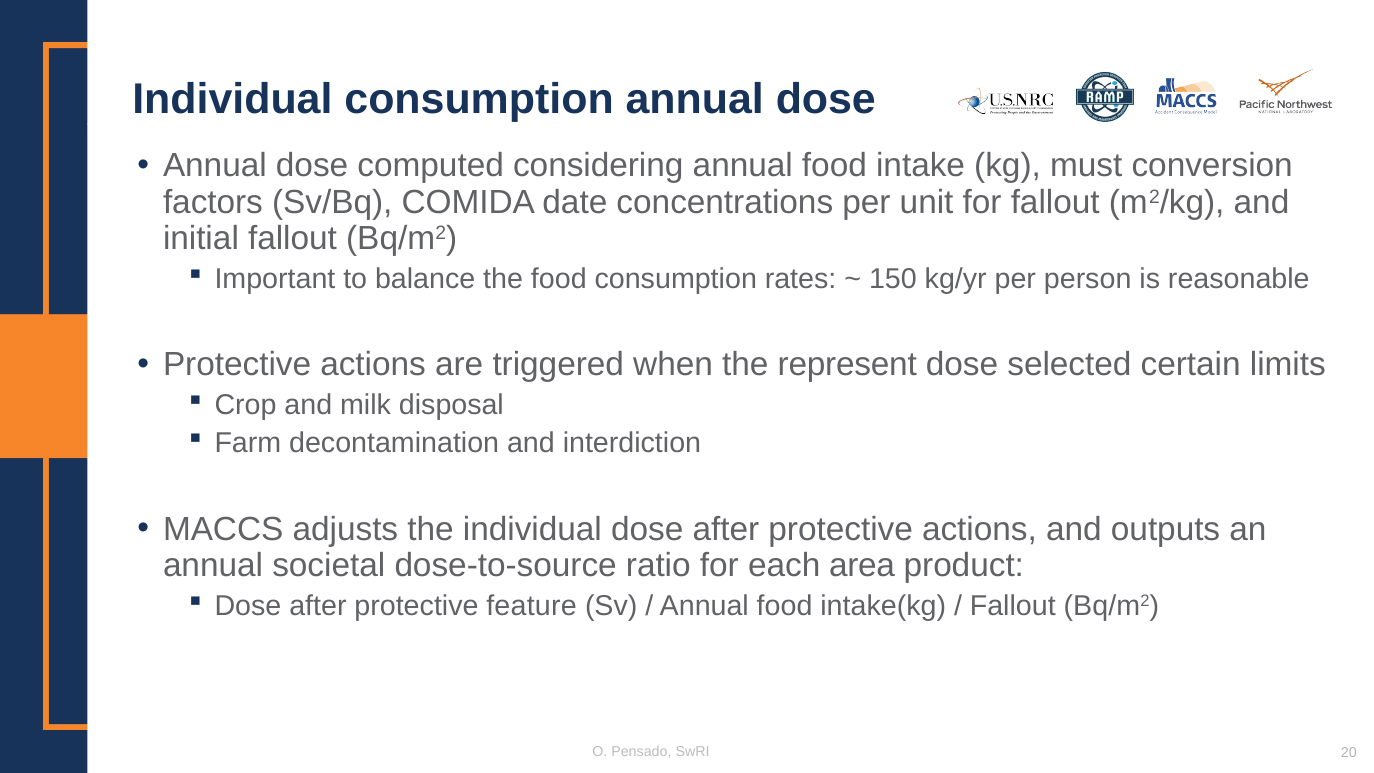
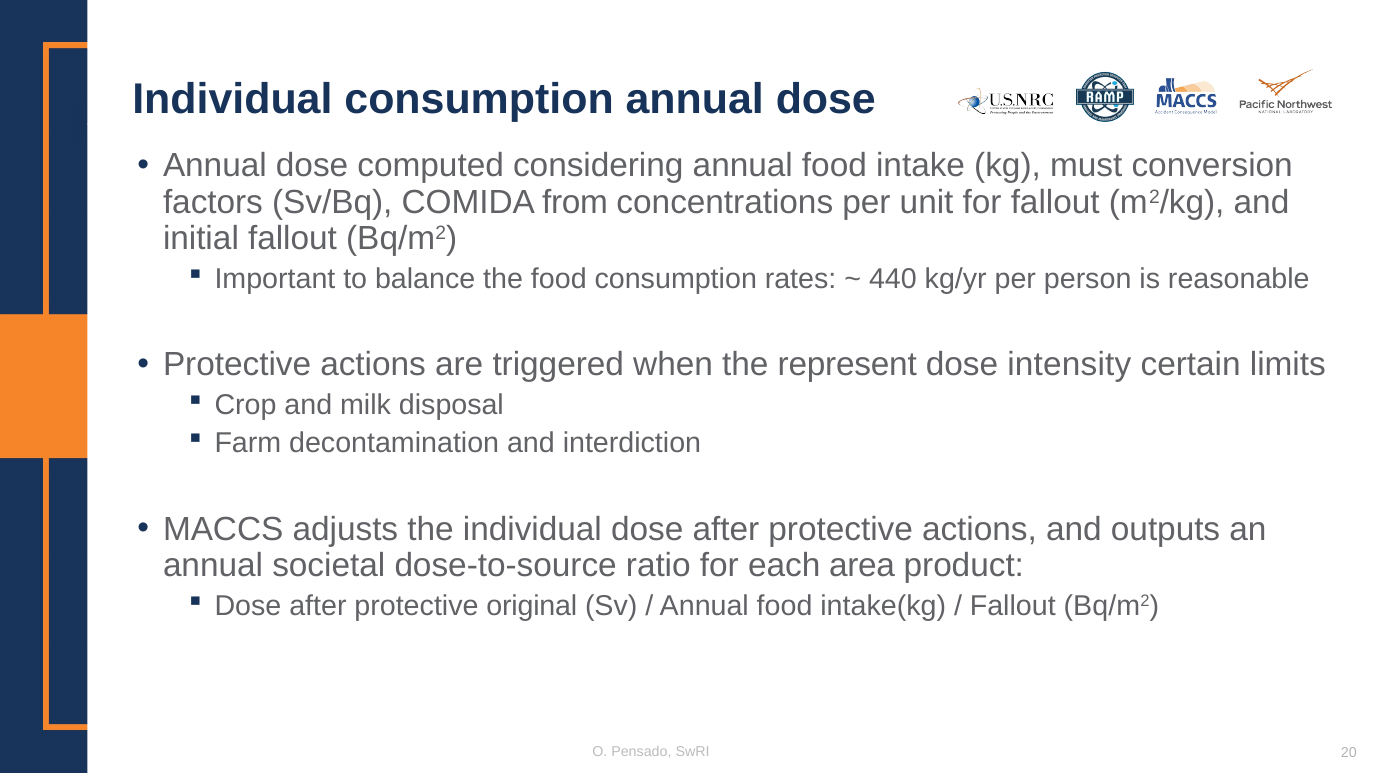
date: date -> from (575, 202)
150: 150 -> 440 (893, 279)
selected: selected -> intensity (1069, 365)
feature: feature -> original (532, 606)
